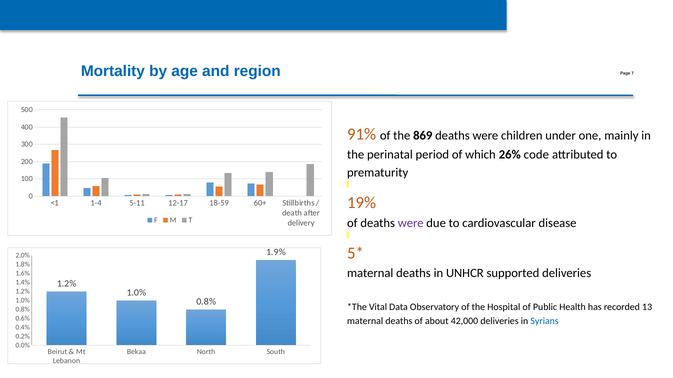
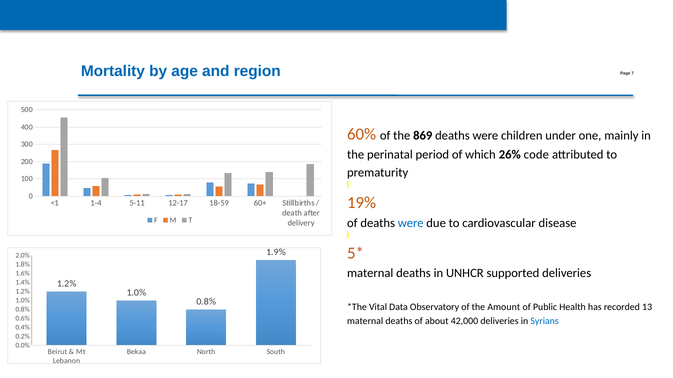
91%: 91% -> 60% (362, 134)
were colour: purple -> blue (411, 223)
Hospital: Hospital -> Amount (504, 308)
